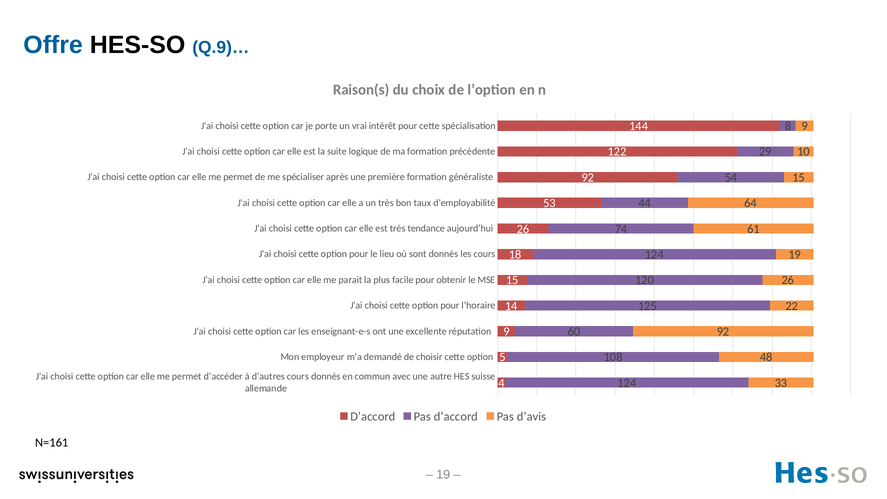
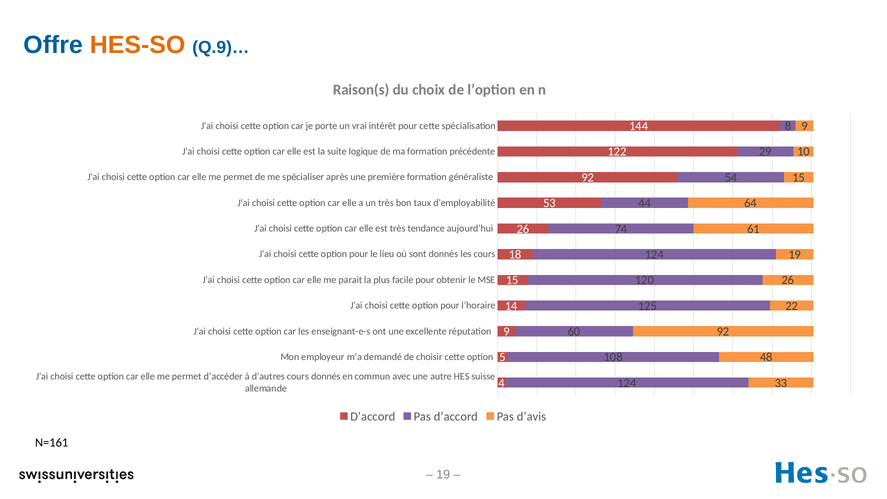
HES-SO colour: black -> orange (138, 45)
